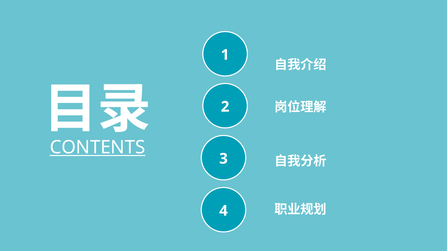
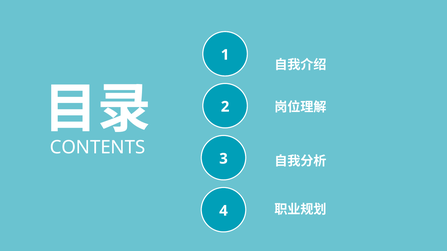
CONTENTS underline: present -> none (98, 148)
